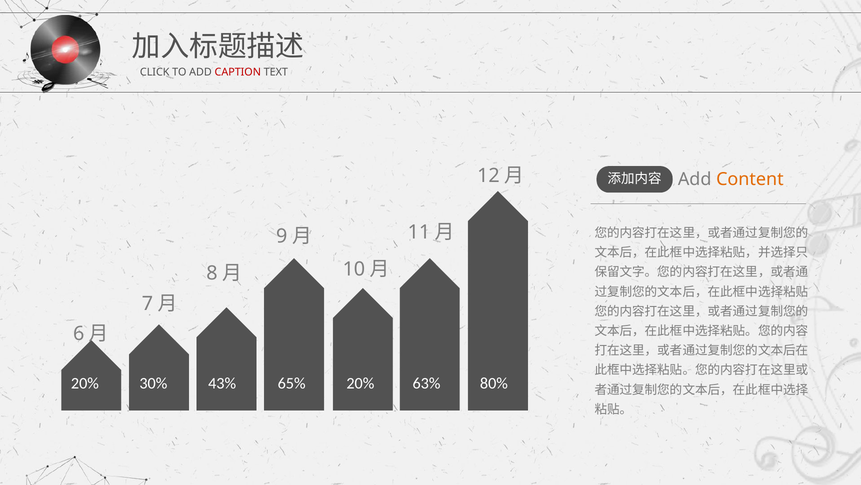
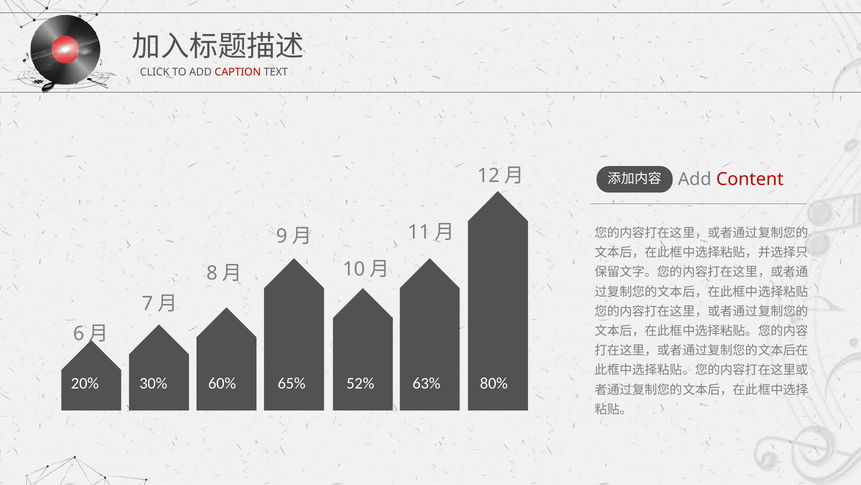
Content colour: orange -> red (750, 179)
43%: 43% -> 60% (222, 383)
65% 20%: 20% -> 52% (360, 383)
